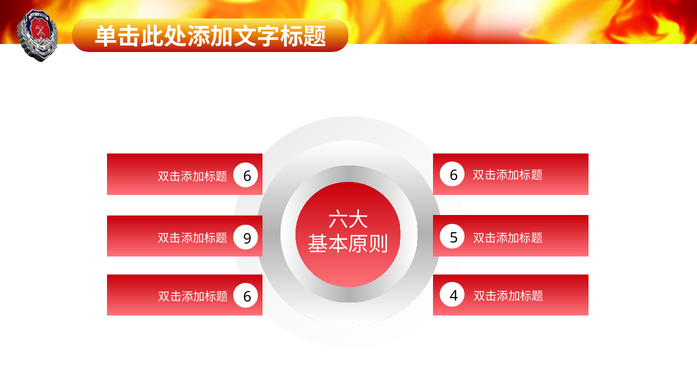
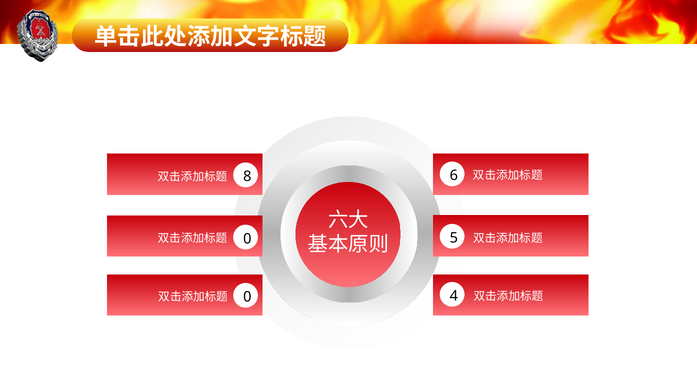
6: 6 -> 8 (247, 177)
9: 9 -> 0 (247, 239)
6: 6 -> 0 (247, 297)
